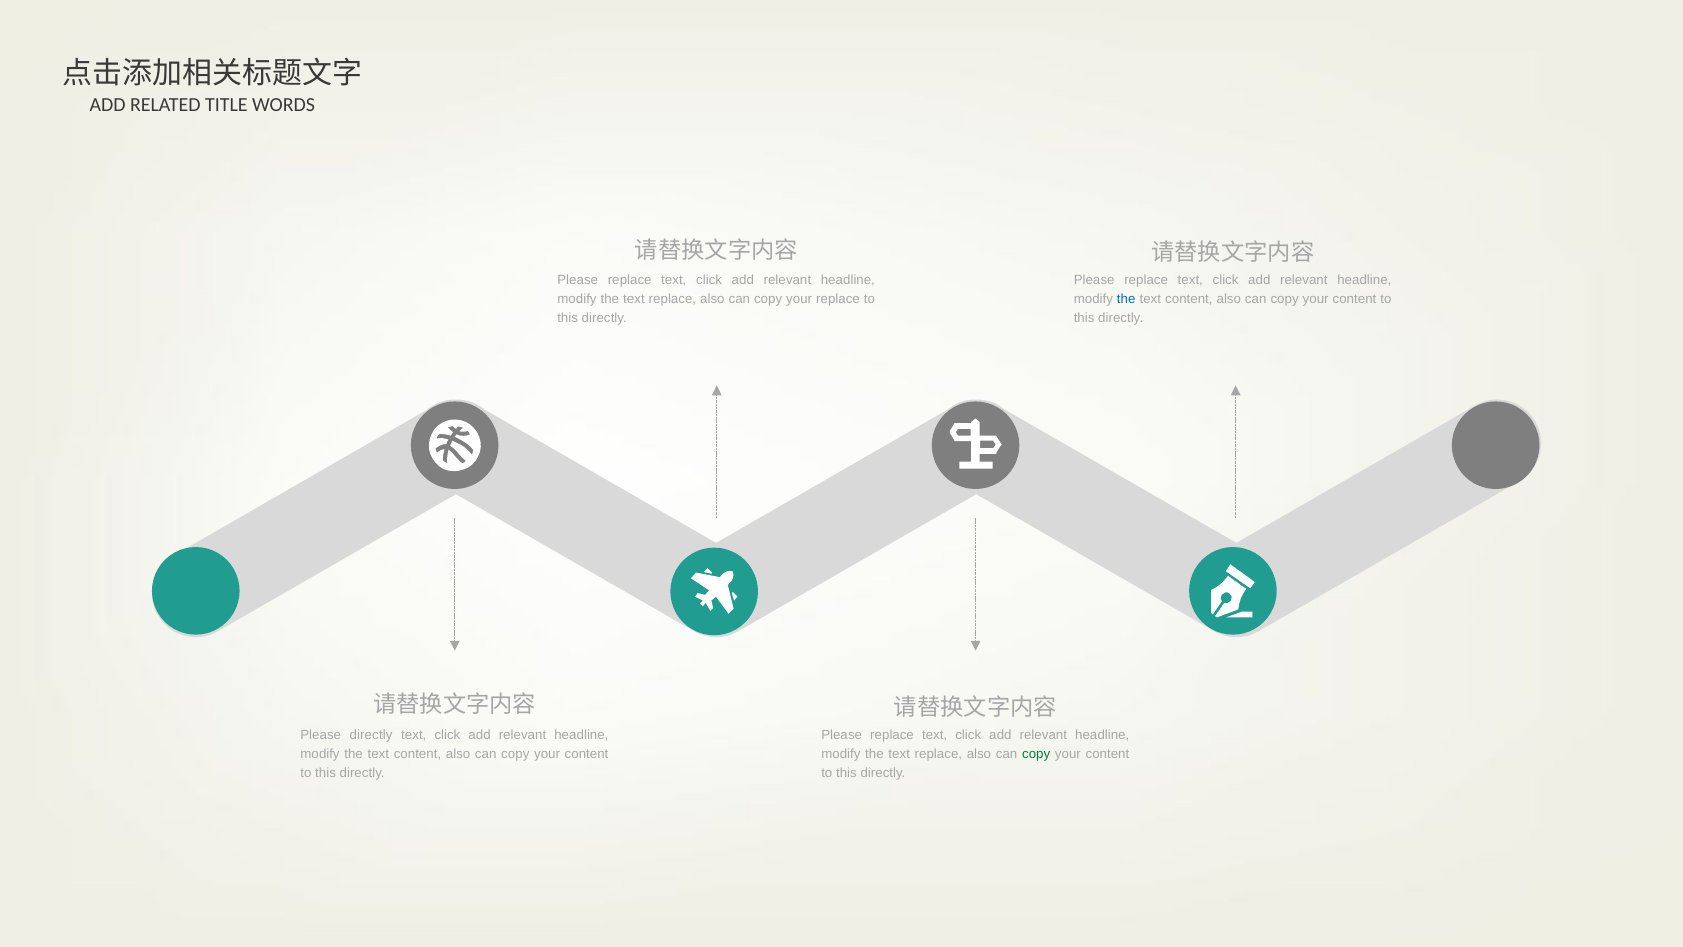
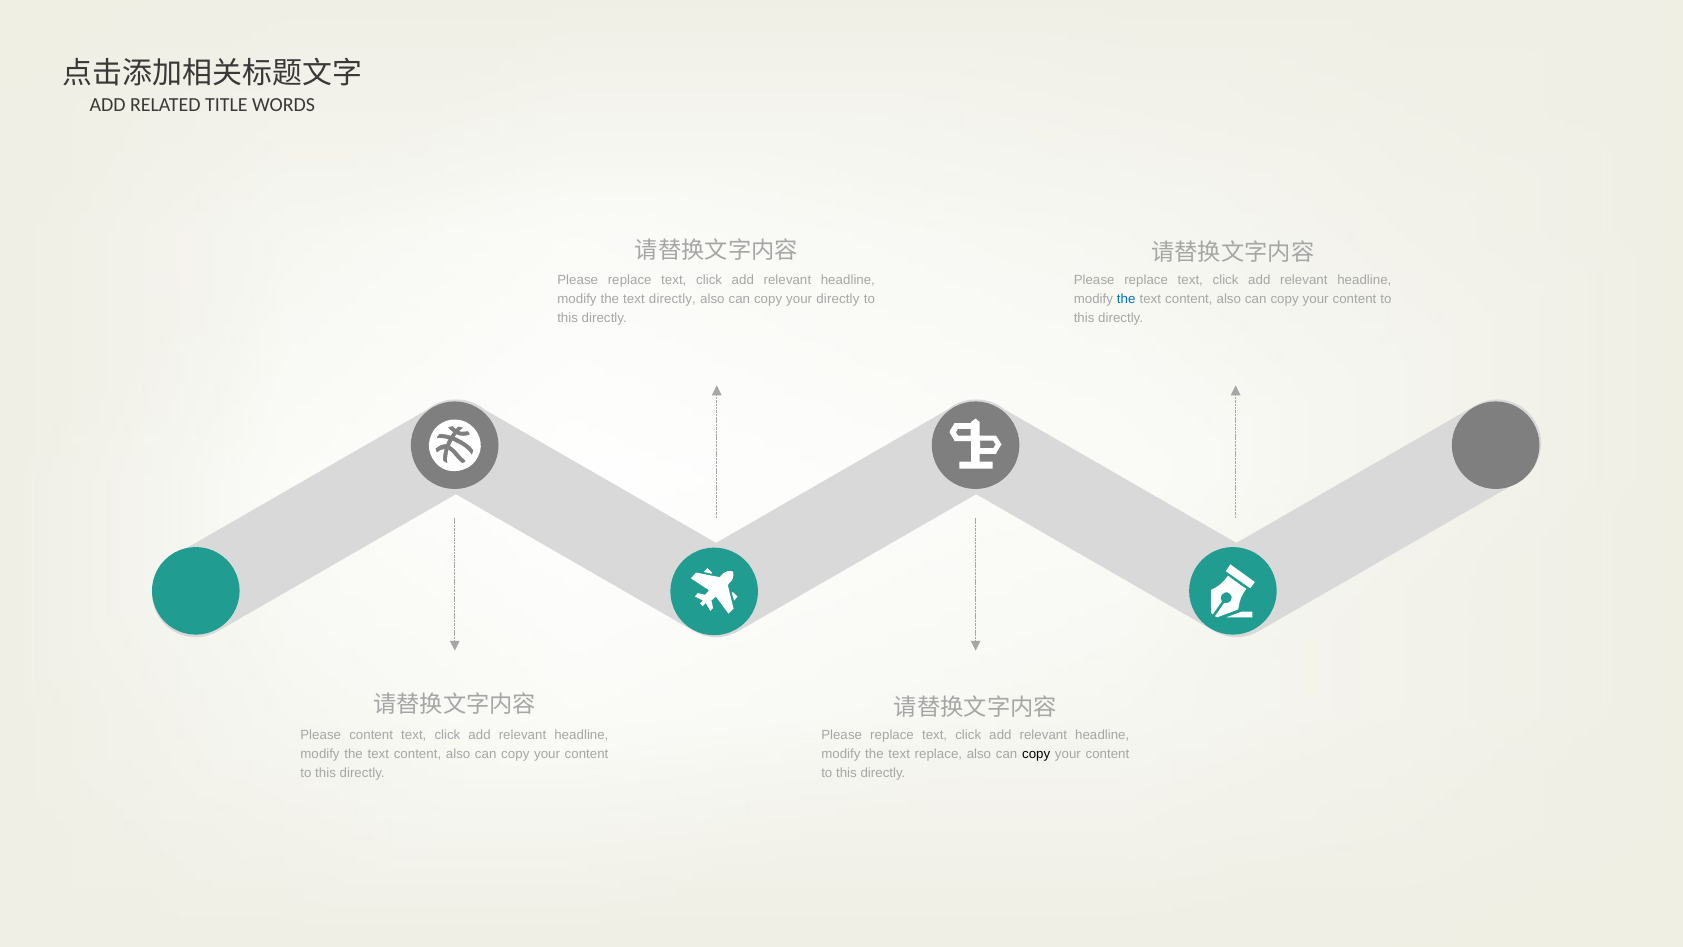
replace: replace -> directly (672, 299)
your replace: replace -> directly (838, 299)
Please directly: directly -> content (371, 735)
copy colour: green -> black (1036, 754)
